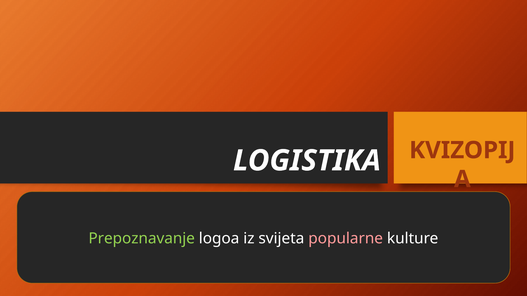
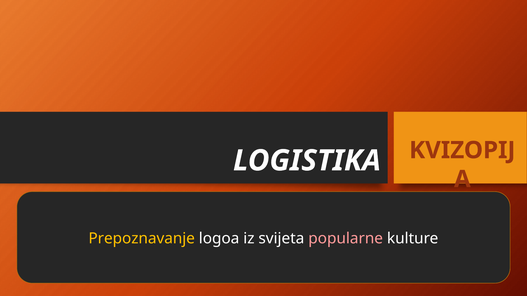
Prepoznavanje colour: light green -> yellow (142, 239)
